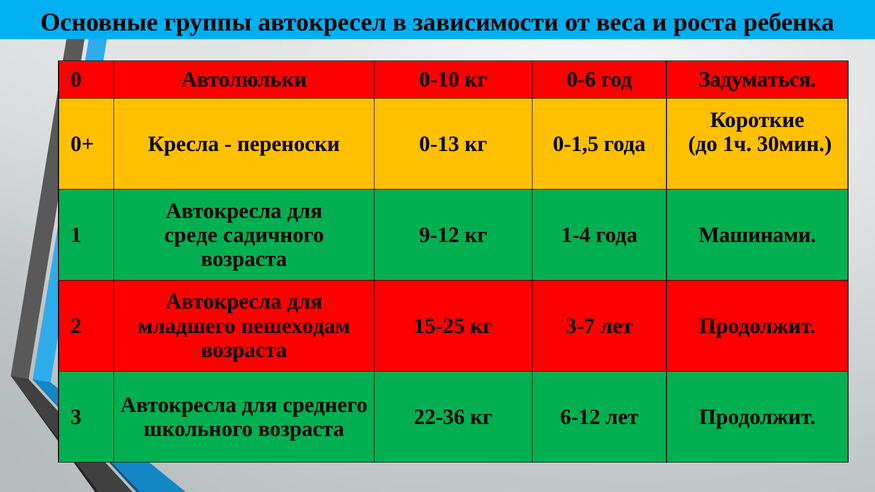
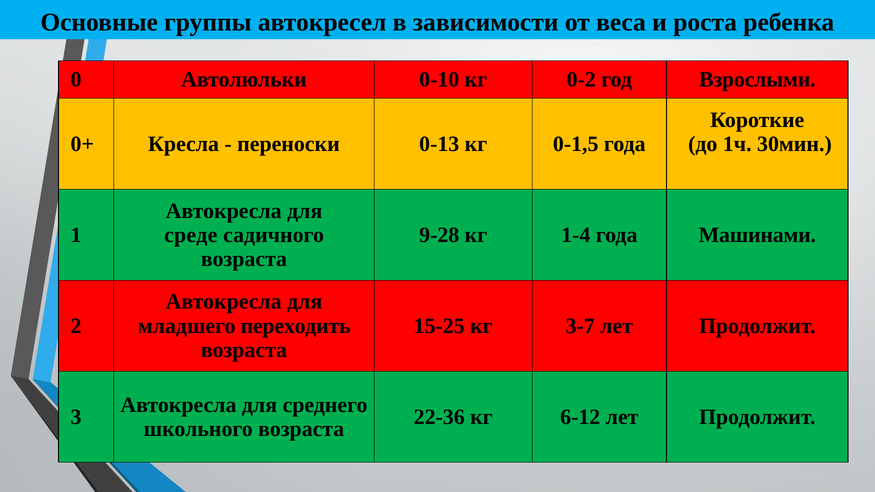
0-6: 0-6 -> 0-2 (581, 80)
Задуматься: Задуматься -> Взрослыми (757, 80)
9-12: 9-12 -> 9-28 (439, 235)
пешеходам: пешеходам -> переходить (296, 326)
